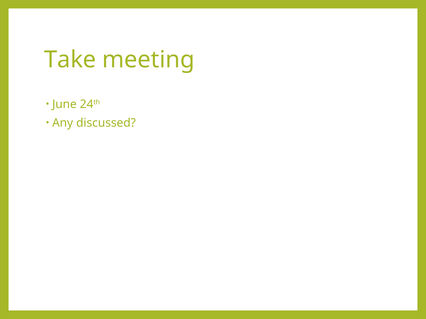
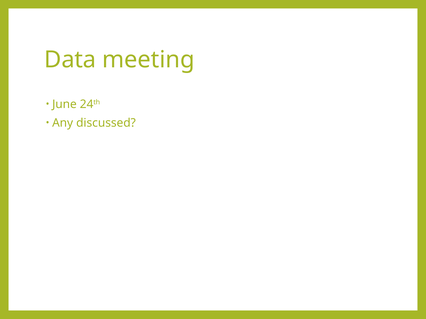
Take: Take -> Data (70, 60)
